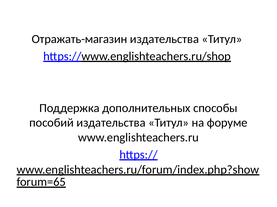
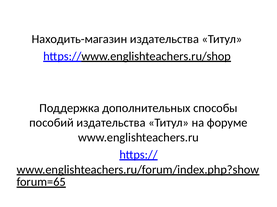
Отражать-магазин: Отражать-магазин -> Находить-магазин (79, 39)
